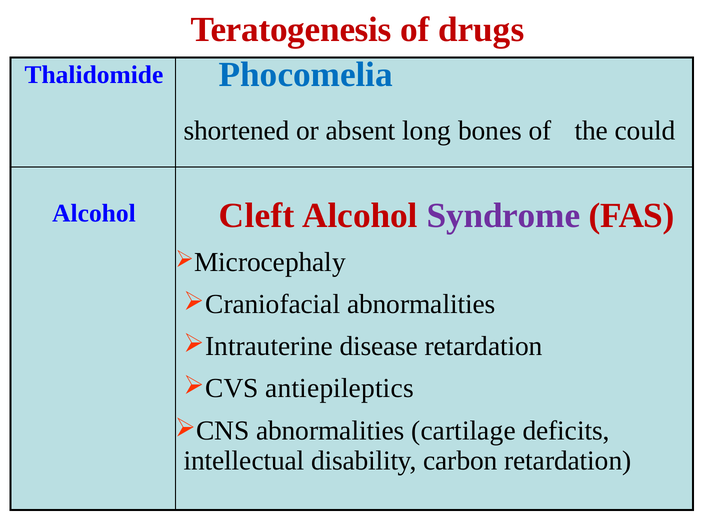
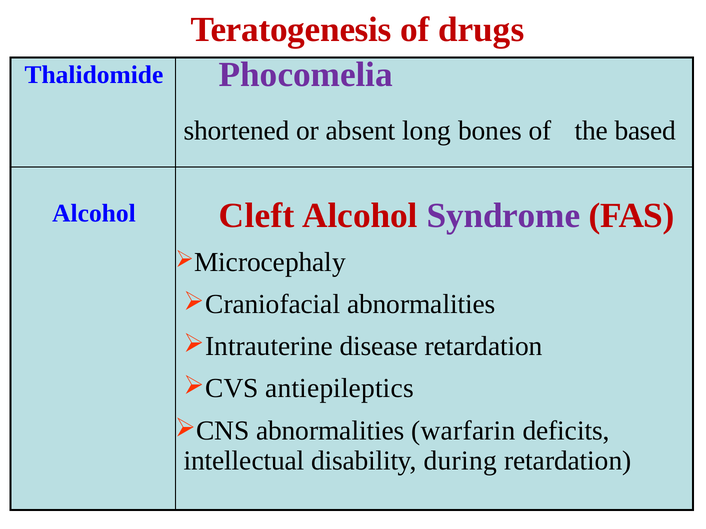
Phocomelia colour: blue -> purple (306, 75)
could: could -> based (645, 131)
cartilage: cartilage -> warfarin (463, 431)
carbon: carbon -> during (460, 461)
